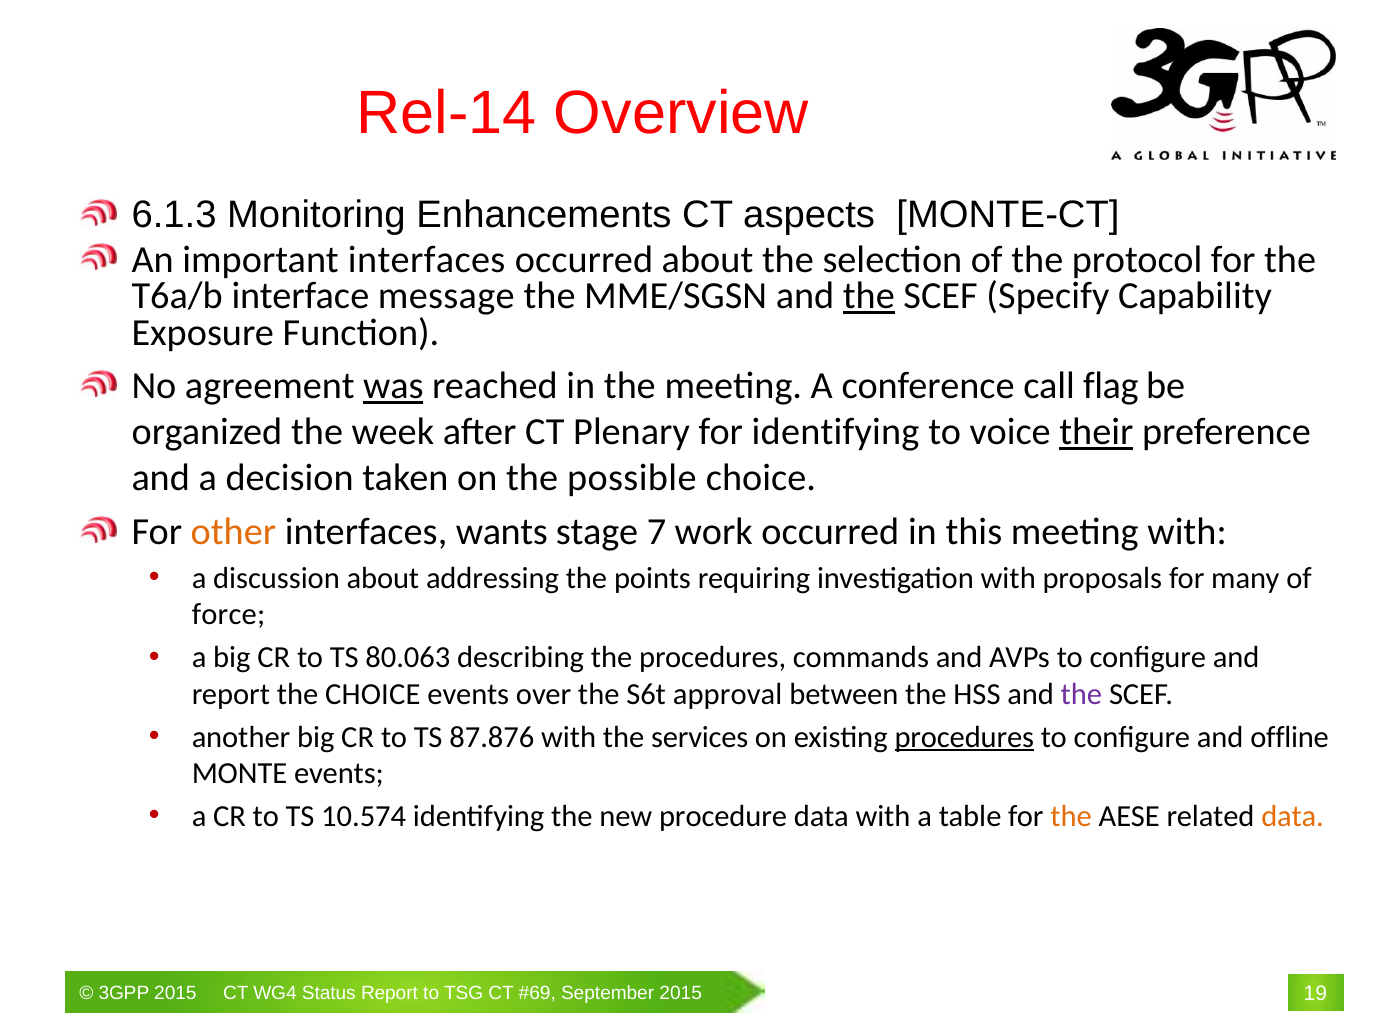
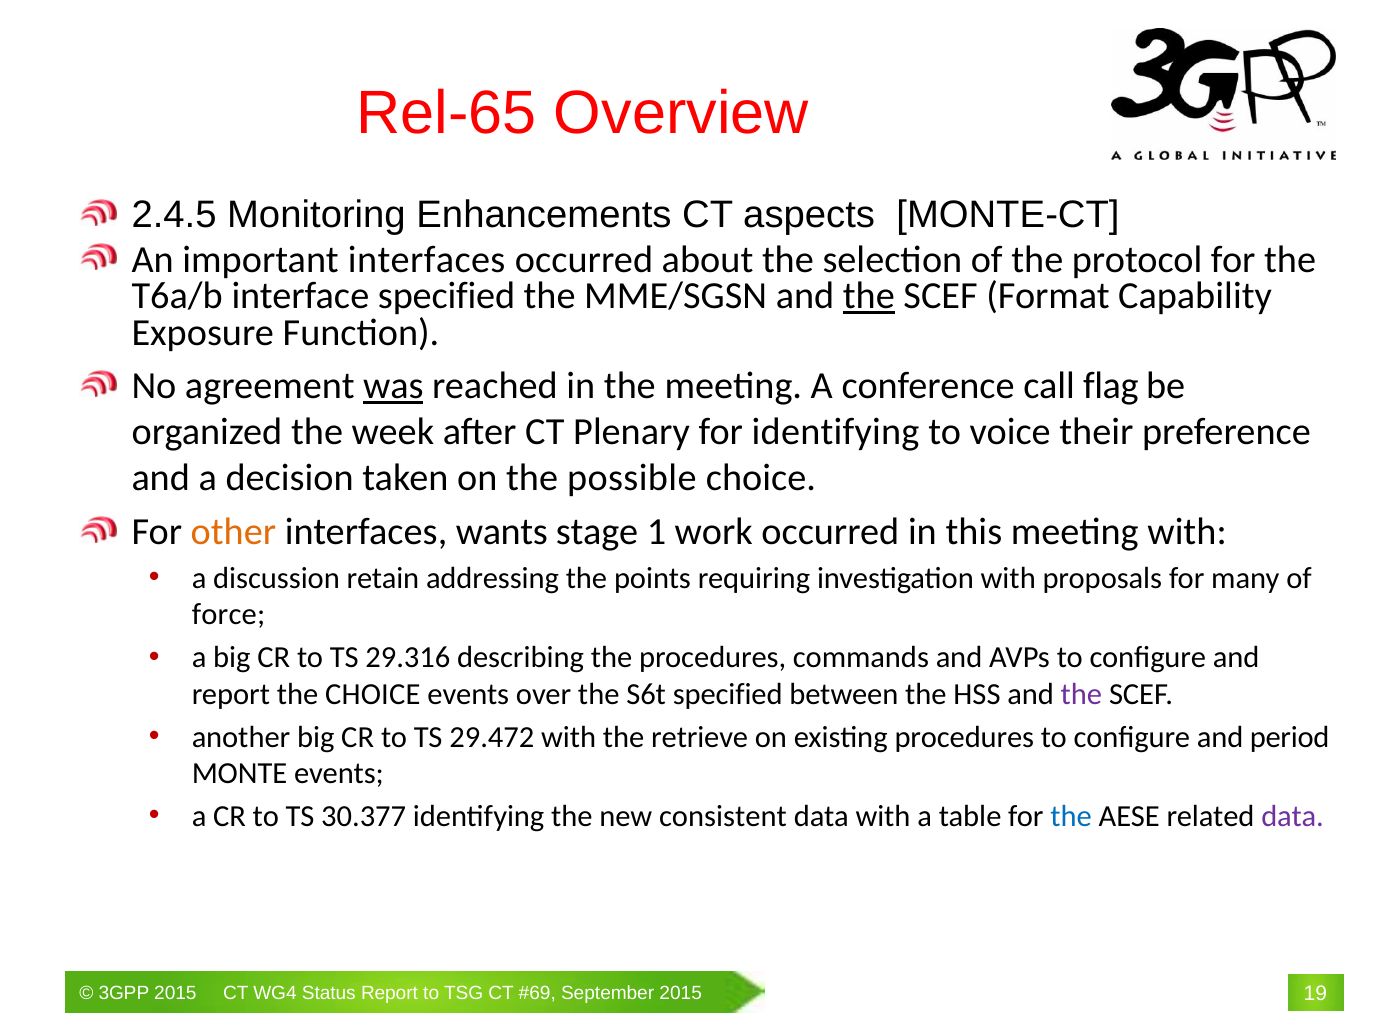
Rel-14: Rel-14 -> Rel-65 (447, 114)
6.1.3: 6.1.3 -> 2.4.5 (174, 215)
interface message: message -> specified (447, 296)
Specify: Specify -> Format (1048, 296)
their underline: present -> none (1096, 432)
7: 7 -> 1 (656, 531)
discussion about: about -> retain (383, 578)
80.063: 80.063 -> 29.316 (408, 658)
S6t approval: approval -> specified (728, 694)
87.876: 87.876 -> 29.472 (492, 737)
services: services -> retrieve (700, 737)
procedures underline: present -> none (964, 737)
offline: offline -> period (1290, 737)
10.574: 10.574 -> 30.377 (364, 817)
procedure: procedure -> consistent (723, 817)
the colour: orange -> blue (1071, 817)
data colour: orange -> purple (1293, 817)
